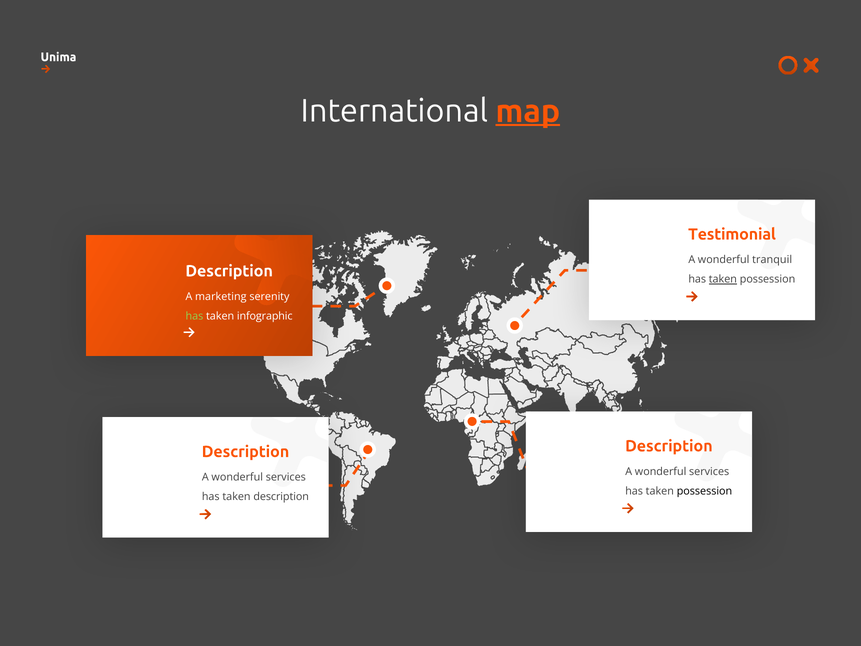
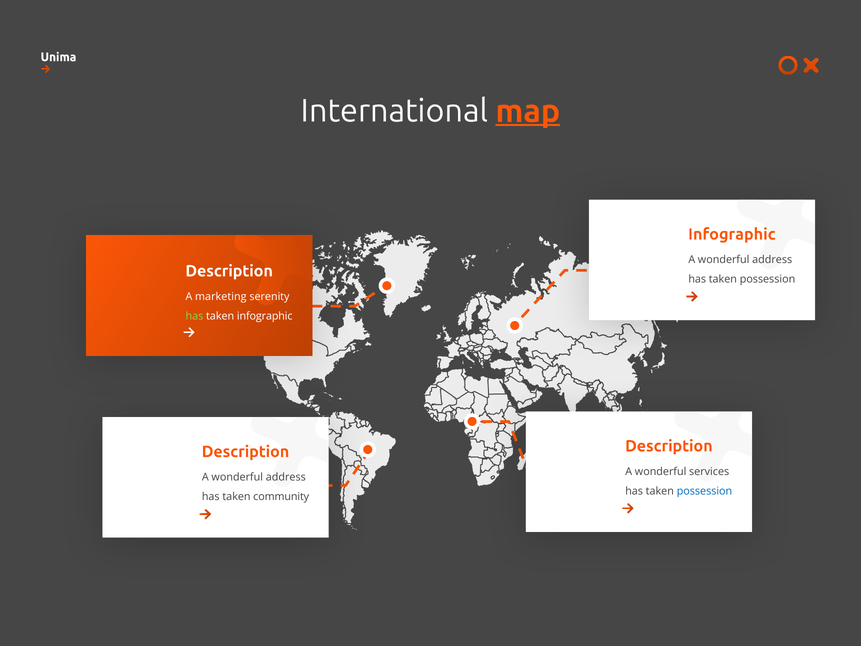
Testimonial: Testimonial -> Infographic (732, 234)
tranquil: tranquil -> address (772, 260)
taken underline: present -> none (723, 279)
services: services -> address (286, 477)
possession colour: black -> blue (704, 491)
taken description: description -> community (281, 497)
